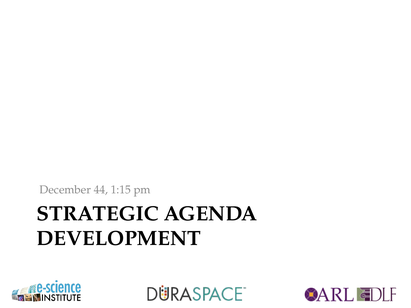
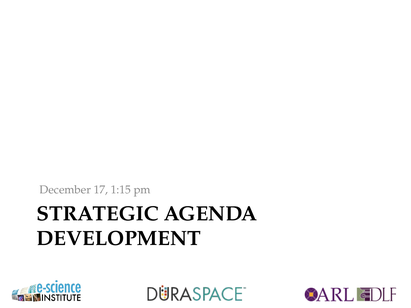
44: 44 -> 17 (101, 190)
